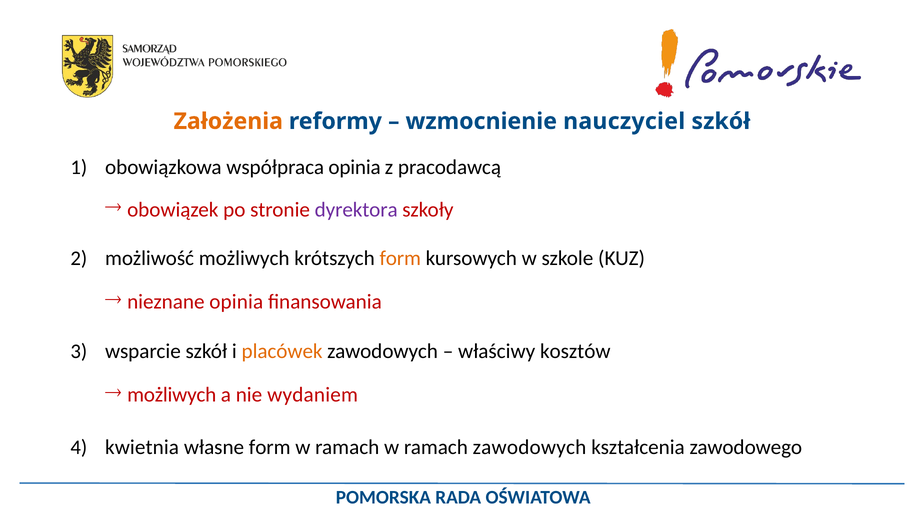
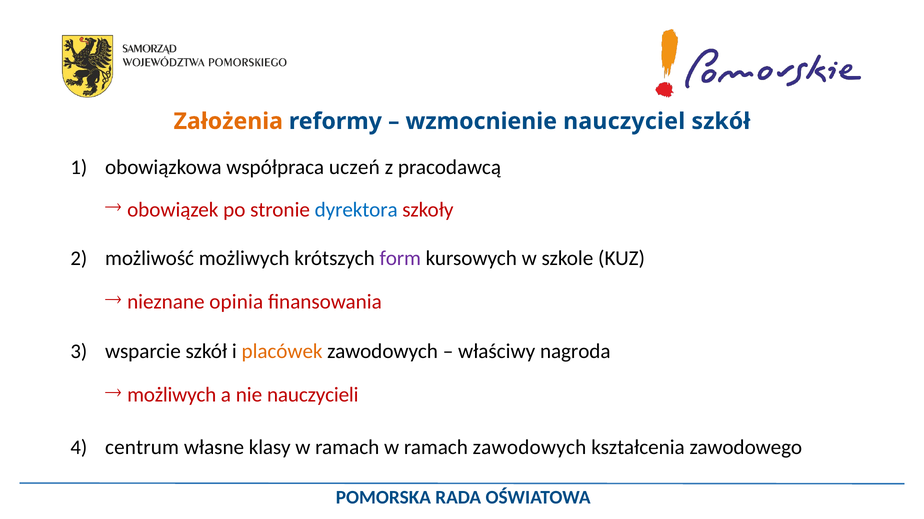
współpraca opinia: opinia -> uczeń (354, 167)
dyrektora colour: purple -> blue (356, 210)
form colour: orange -> purple (400, 259)
kosztów: kosztów -> nagroda (575, 352)
wydaniem: wydaniem -> nauczycieli (313, 395)
kwietnia: kwietnia -> centrum (142, 448)
własne form: form -> klasy (270, 448)
